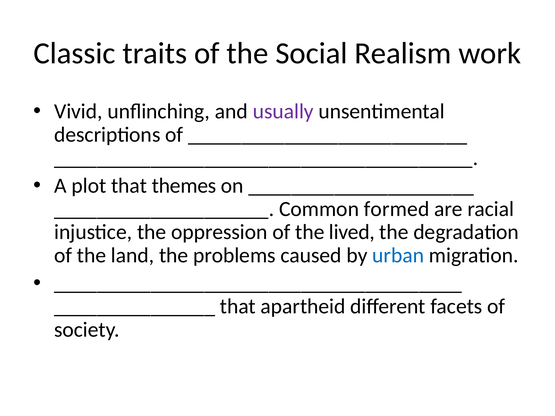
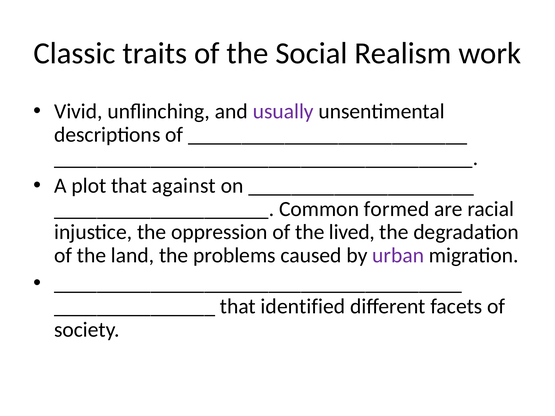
themes: themes -> against (184, 186)
urban colour: blue -> purple (398, 256)
apartheid: apartheid -> identified (303, 307)
